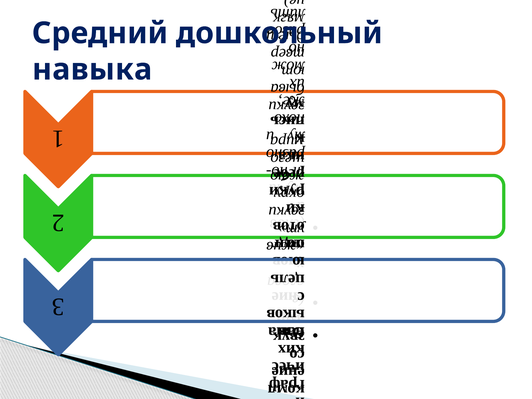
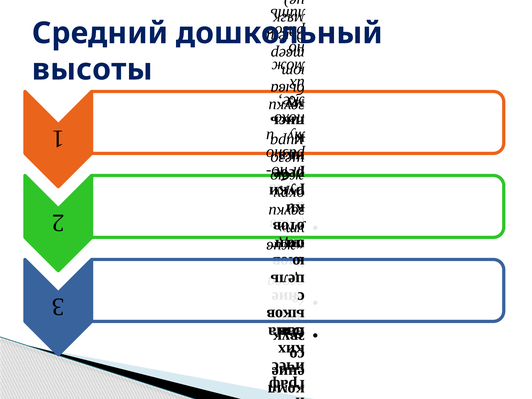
навыка: навыка -> высоты (92, 70)
